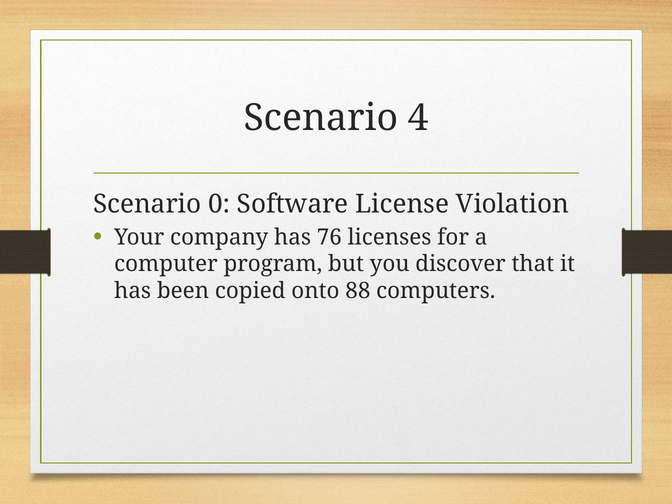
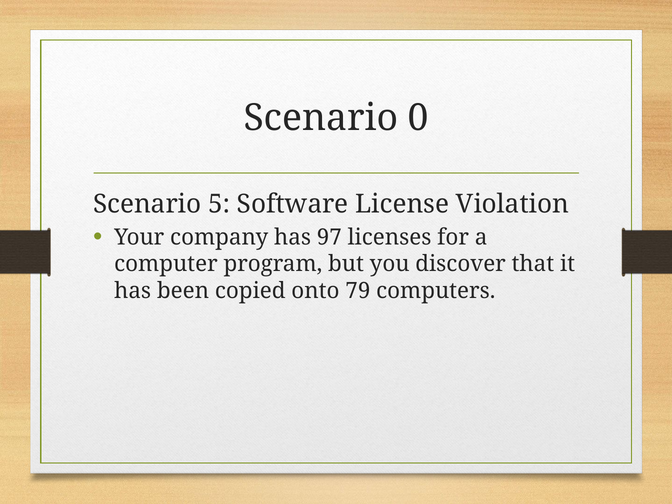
4: 4 -> 0 (418, 118)
0: 0 -> 5 (219, 204)
76: 76 -> 97 (329, 237)
88: 88 -> 79 (358, 291)
